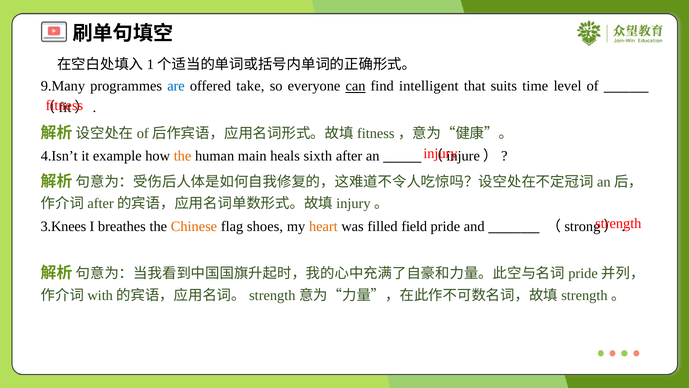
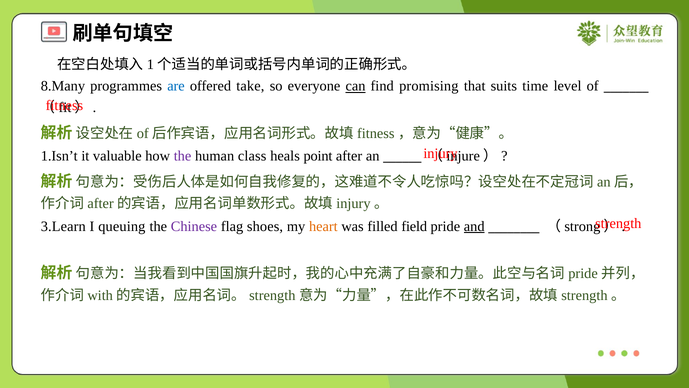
9.Many: 9.Many -> 8.Many (63, 86)
intelligent: intelligent -> promising (429, 86)
4.Isn’t: 4.Isn’t -> 1.Isn’t (59, 156)
example: example -> valuable (117, 156)
the colour: orange -> purple (183, 156)
main: main -> class (252, 156)
sixth: sixth -> point (318, 156)
3.Knees: 3.Knees -> 3.Learn (63, 226)
breathes: breathes -> queuing (122, 226)
Chinese colour: orange -> purple (194, 226)
and underline: none -> present (474, 226)
